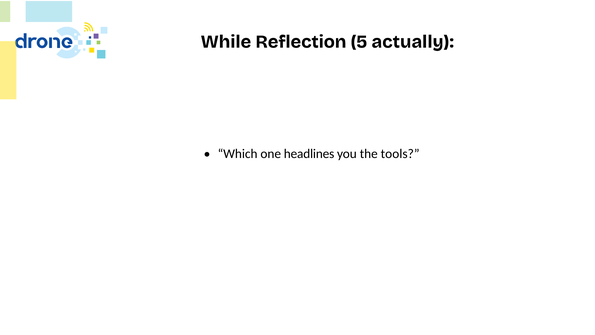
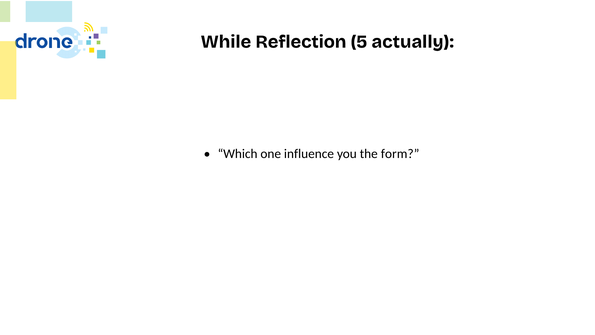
headlines: headlines -> influence (309, 154)
tools: tools -> form (400, 154)
